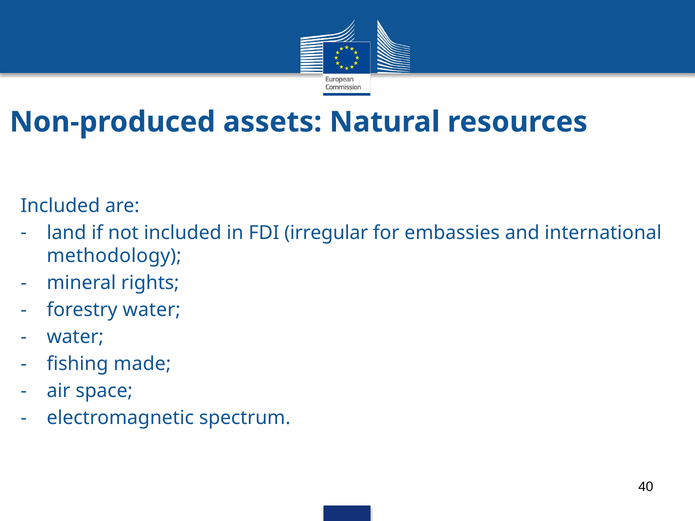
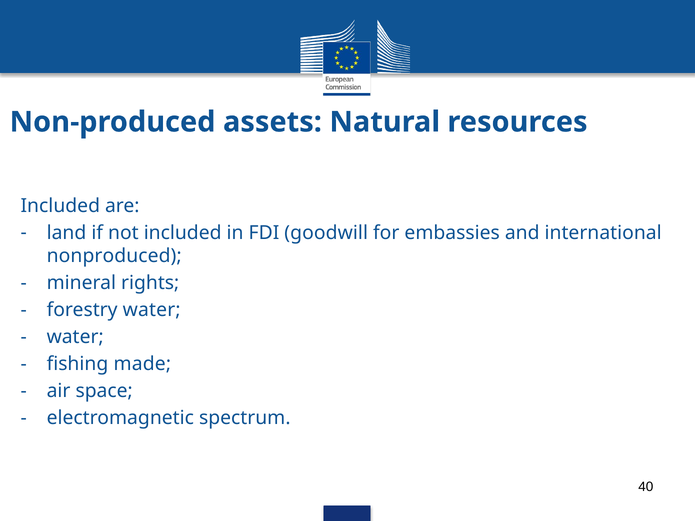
irregular: irregular -> goodwill (326, 233)
methodology: methodology -> nonproduced (114, 256)
